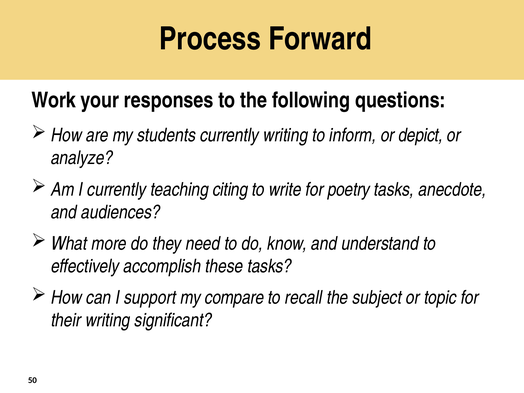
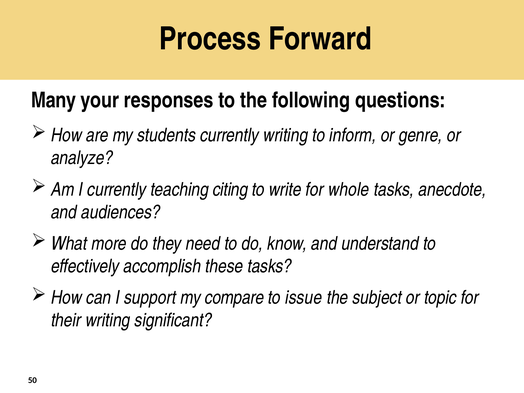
Work: Work -> Many (54, 100)
depict: depict -> genre (421, 135)
poetry: poetry -> whole (349, 189)
recall: recall -> issue (304, 298)
